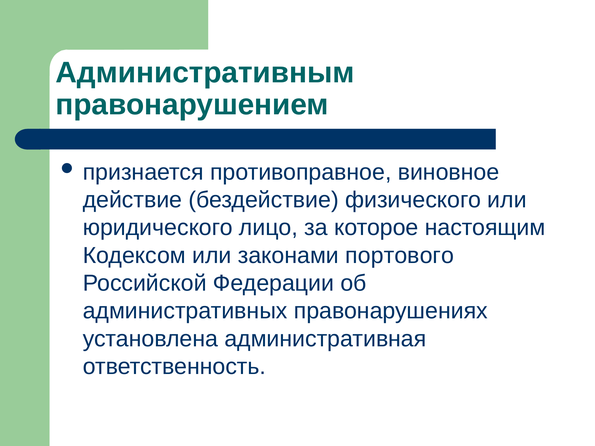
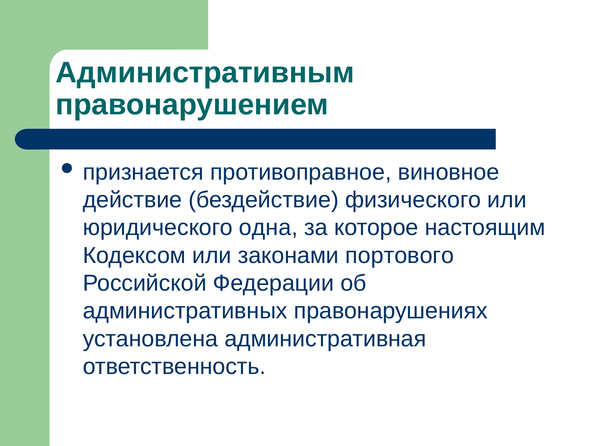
лицо: лицо -> одна (268, 228)
